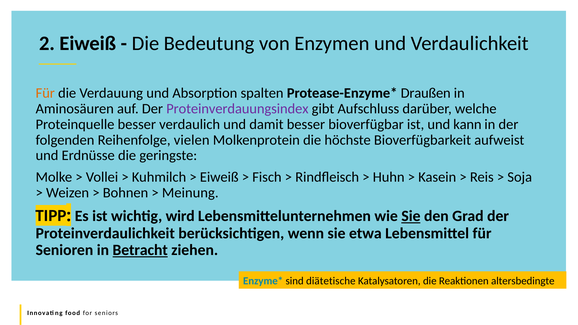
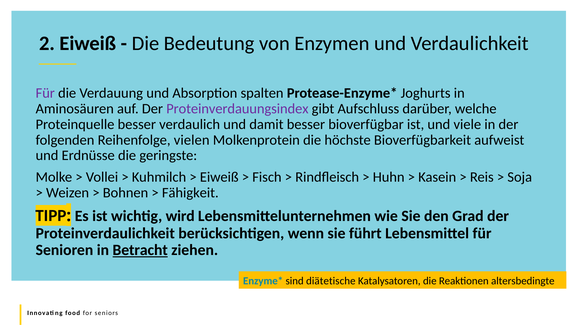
Für colour: orange -> purple (45, 93)
Draußen: Draußen -> Joghurts (426, 93)
kann: kann -> viele (467, 124)
Meinung: Meinung -> Fähigkeit (190, 193)
Sie underline: present -> none (411, 216)
etwa: etwa -> führt (365, 233)
